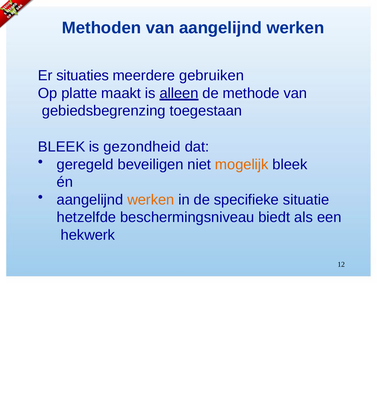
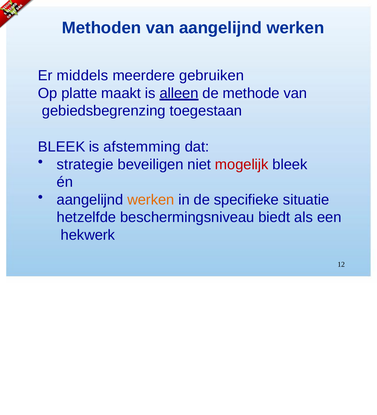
situaties: situaties -> middels (82, 76)
gezondheid: gezondheid -> afstemming (142, 147)
geregeld: geregeld -> strategie (85, 164)
mogelijk colour: orange -> red (242, 164)
